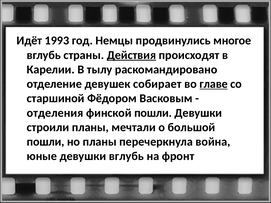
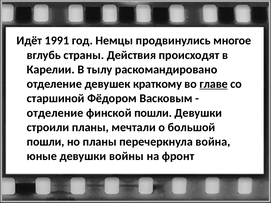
1993: 1993 -> 1991 (57, 41)
Действия underline: present -> none (131, 55)
собирает: собирает -> краткому (157, 84)
отделения: отделения -> отделение (55, 113)
девушки вглубь: вглубь -> войны (126, 156)
